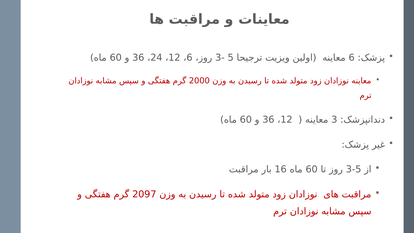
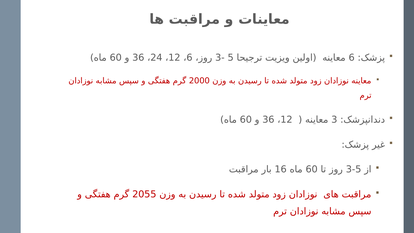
2097: 2097 -> 2055 (144, 194)
